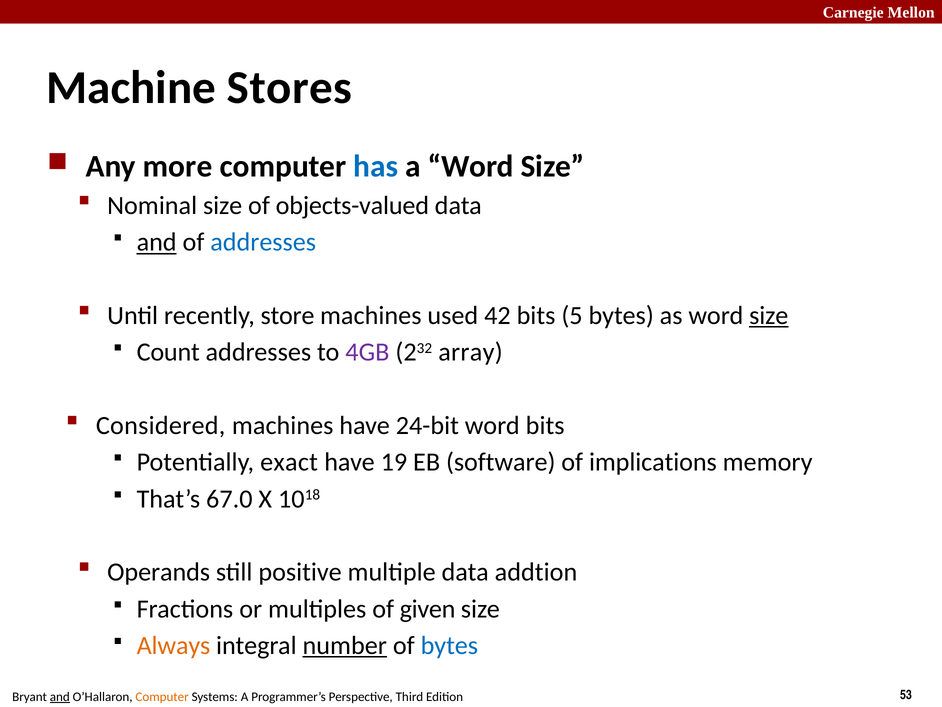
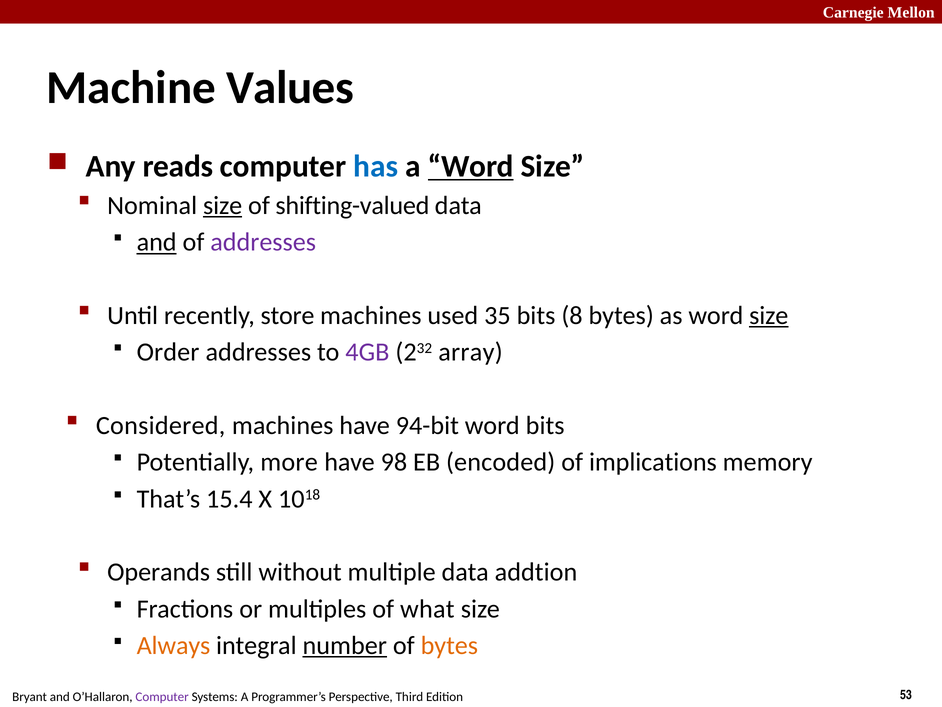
Stores: Stores -> Values (290, 87)
more: more -> reads (178, 166)
Word underline: none -> present (471, 166)
size underline: none -> present (223, 205)
objects-valued: objects-valued -> shifting-valued (352, 205)
addresses colour: blue -> purple (263, 242)
42: 42 -> 35 (497, 315)
5: 5 -> 8 (572, 315)
Count: Count -> Order (168, 352)
24-bit: 24-bit -> 94-bit (427, 425)
exact: exact -> more (289, 462)
19: 19 -> 98 (394, 462)
software: software -> encoded (501, 462)
67.0: 67.0 -> 15.4 (229, 499)
positive: positive -> without (300, 572)
given: given -> what (427, 609)
bytes colour: blue -> orange (449, 645)
and underline: present -> none (60, 696)
Computer colour: orange -> purple (162, 696)
